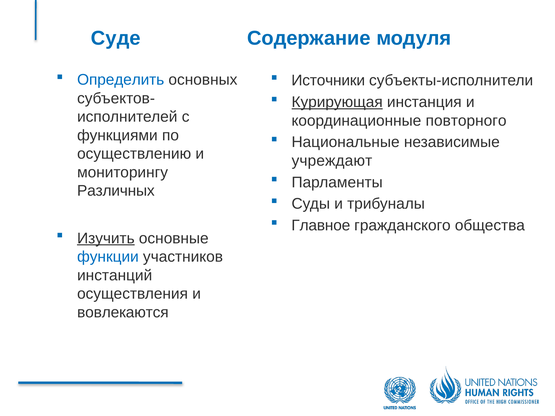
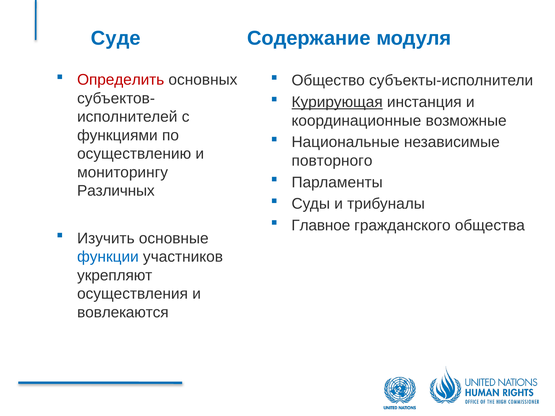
Определить colour: blue -> red (121, 80)
Источники: Источники -> Общество (328, 81)
повторного: повторного -> возможные (466, 121)
учреждают: учреждают -> повторного (332, 161)
Изучить underline: present -> none (106, 238)
инстанций: инстанций -> укрепляют (115, 275)
